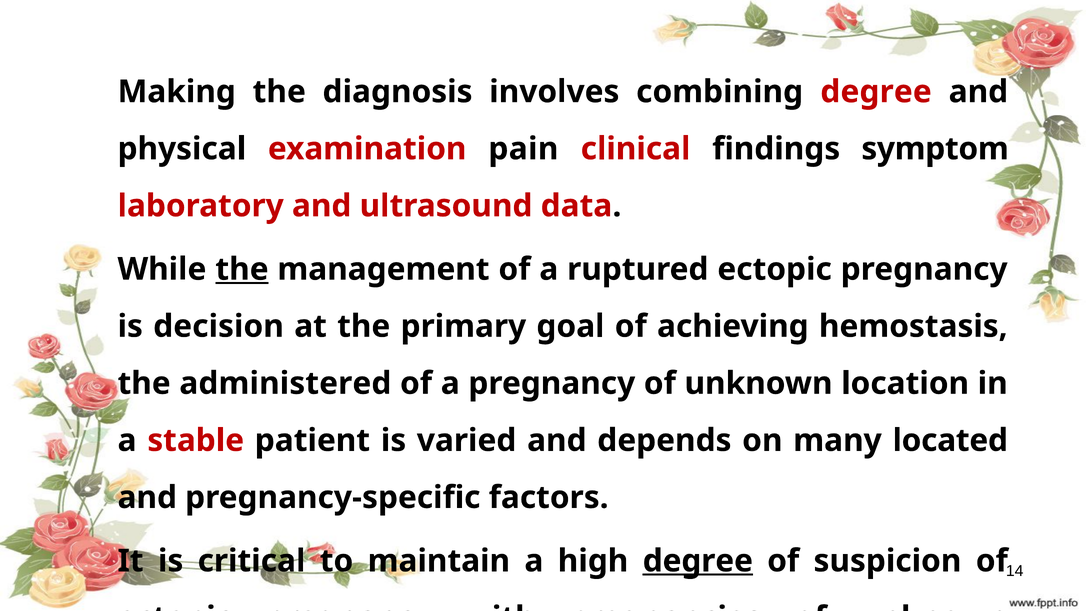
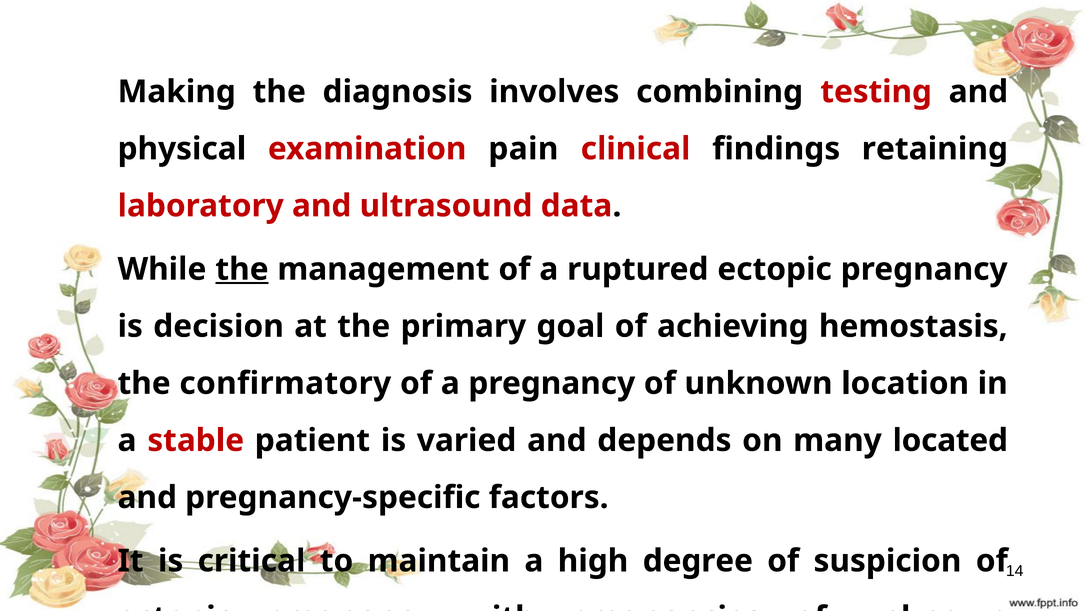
combining degree: degree -> testing (876, 92)
symptom: symptom -> retaining (935, 149)
administered: administered -> confirmatory (285, 383)
degree underline: present -> none (698, 561)
